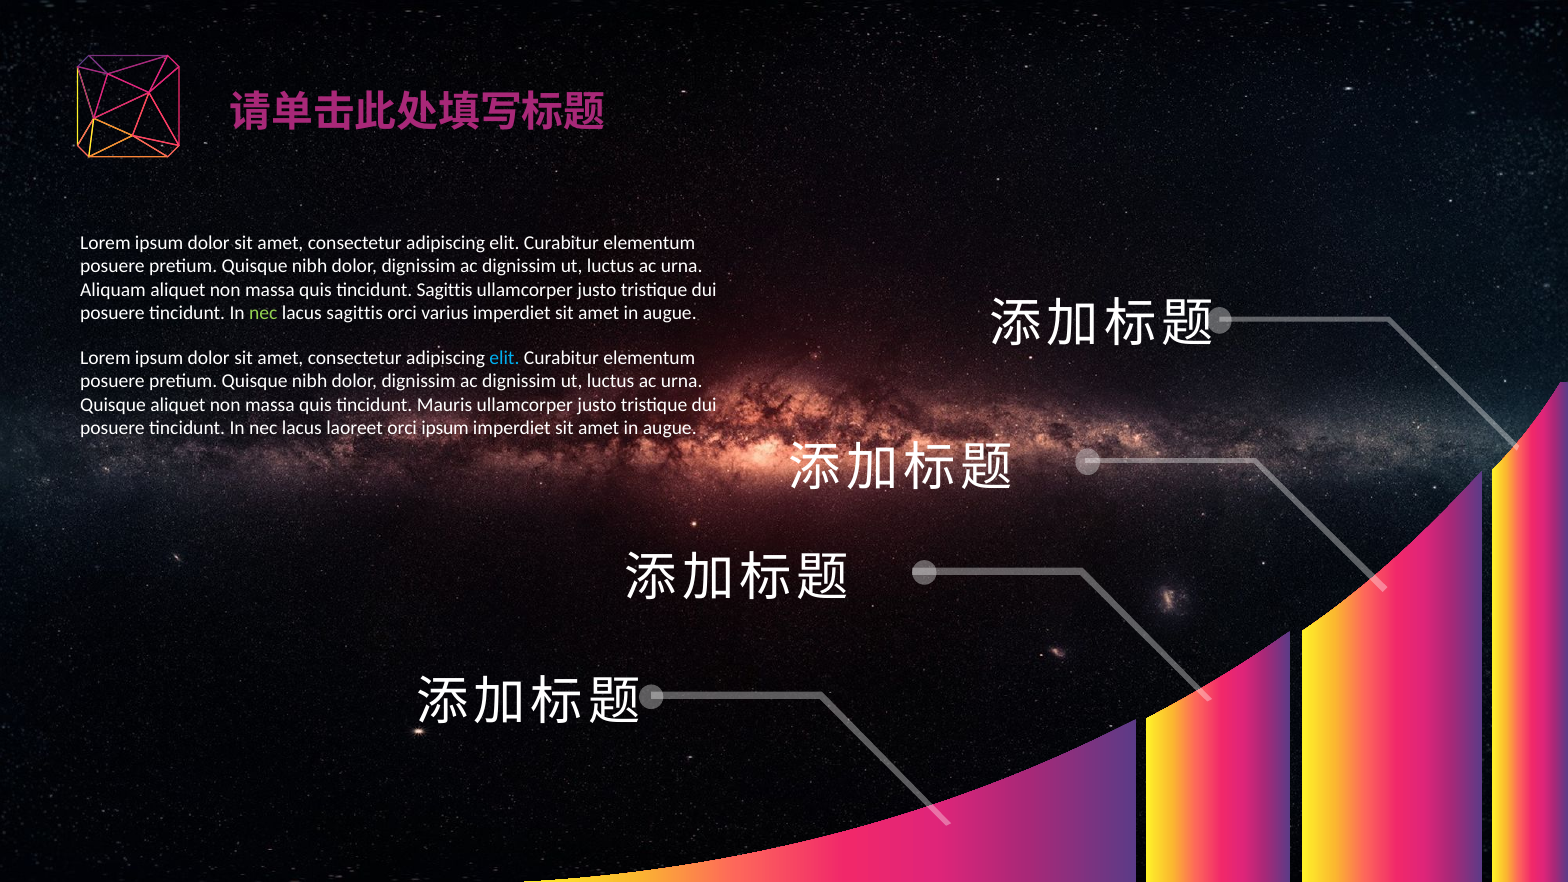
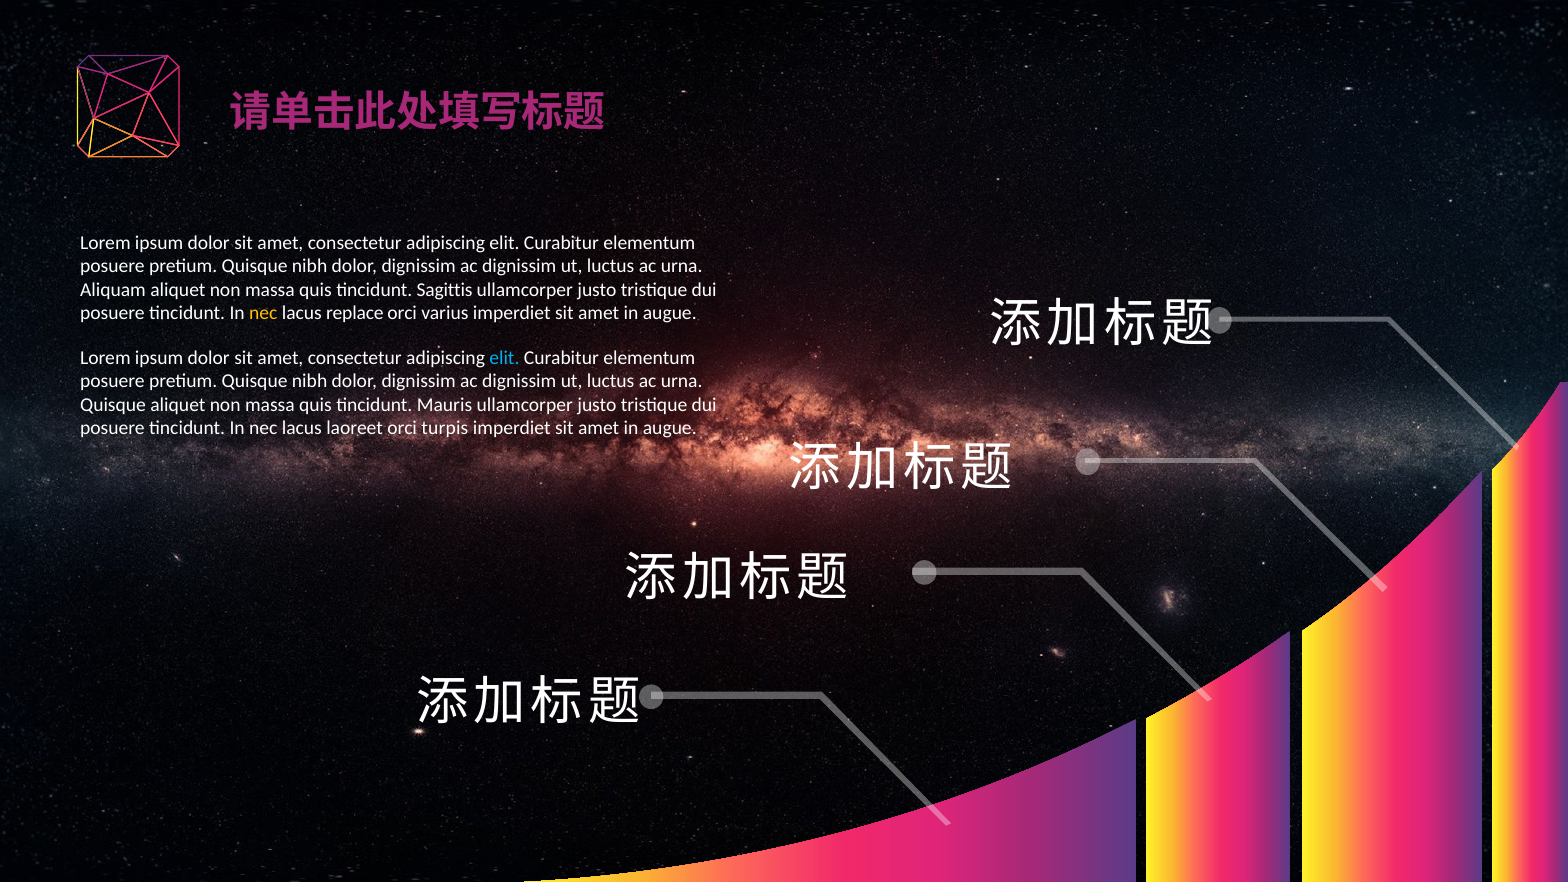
nec colour: light green -> yellow (263, 313)
lacus sagittis: sagittis -> replace (355, 313)
orci ipsum: ipsum -> turpis (445, 428)
